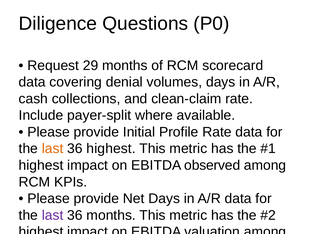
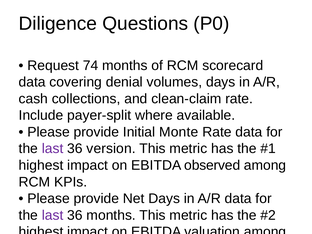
29: 29 -> 74 (91, 65)
Profile: Profile -> Monte (179, 132)
last colour: orange -> purple (53, 149)
36 highest: highest -> version (111, 149)
